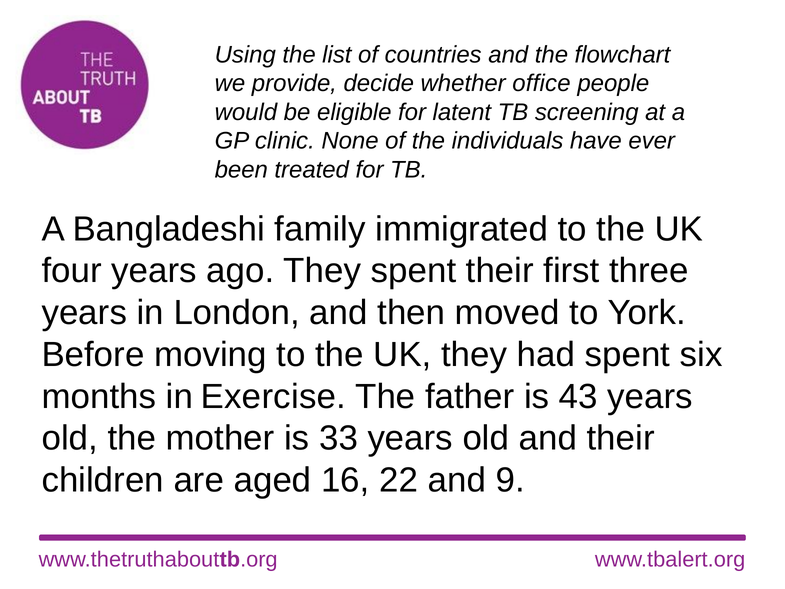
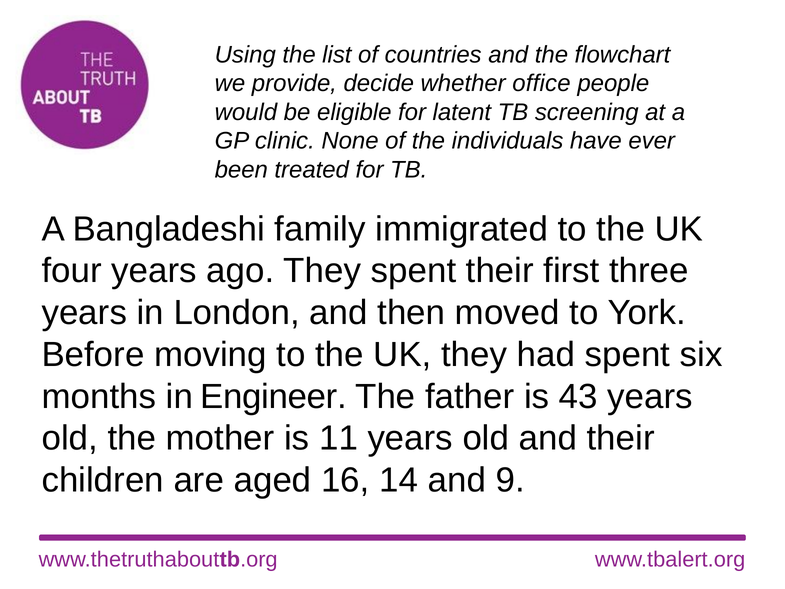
Exercise: Exercise -> Engineer (274, 396)
33: 33 -> 11 (339, 438)
22: 22 -> 14 (399, 480)
